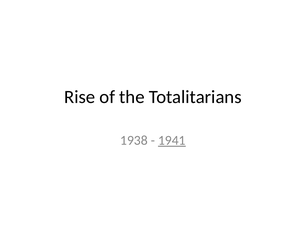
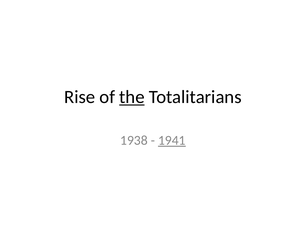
the underline: none -> present (132, 97)
